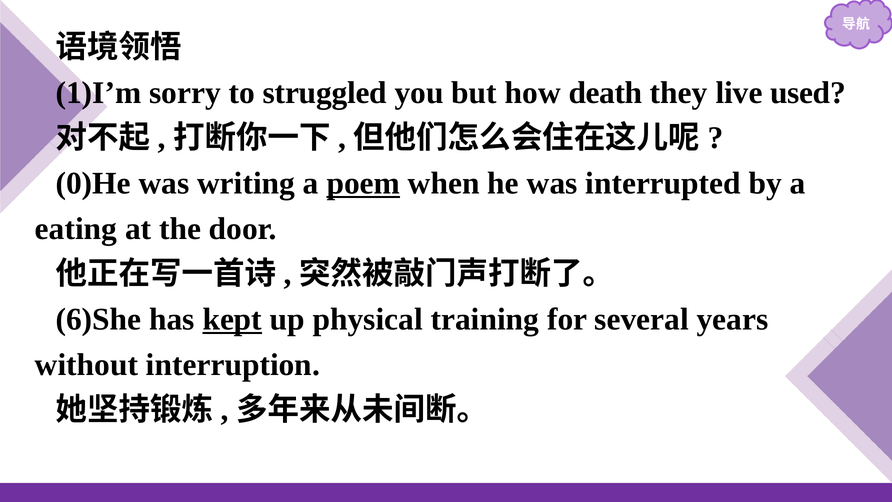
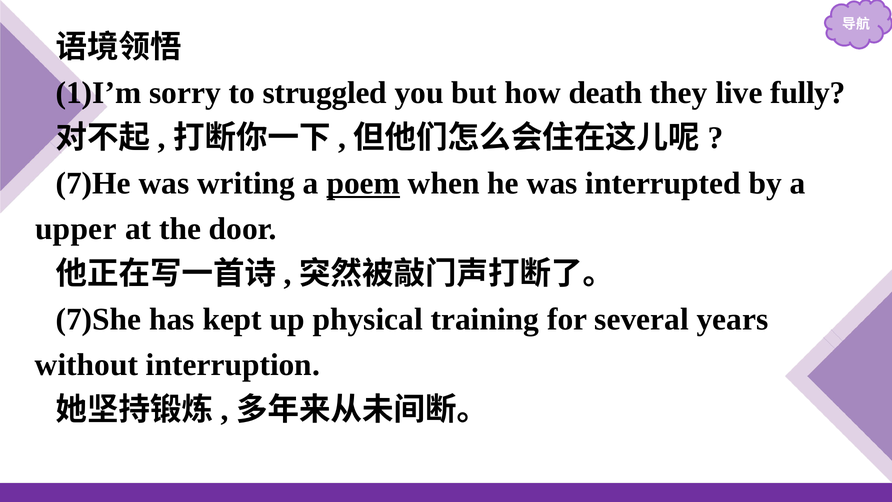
used: used -> fully (808, 93)
0)He: 0)He -> 7)He (93, 183)
eating: eating -> upper (76, 229)
6)She: 6)She -> 7)She (99, 319)
kept underline: present -> none (232, 319)
